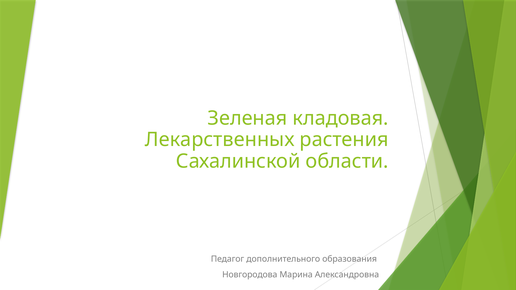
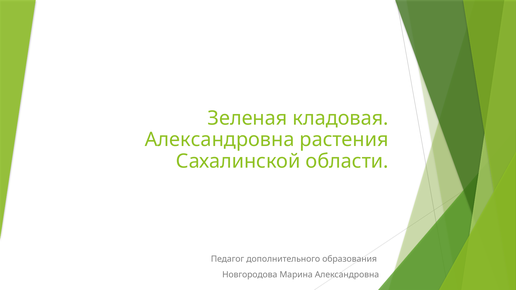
Лекарственных: Лекарственных -> Александровна (220, 140)
